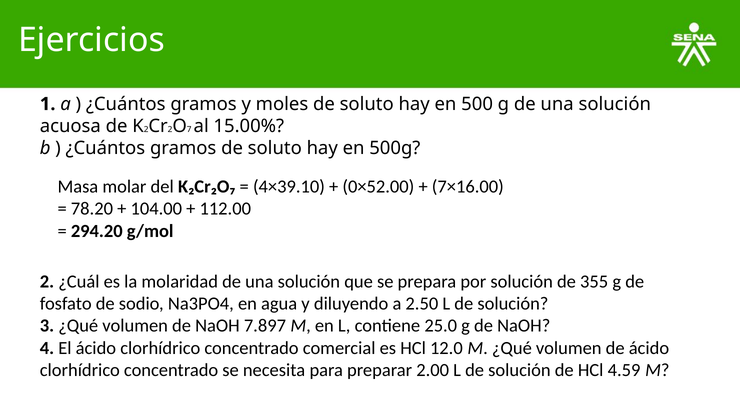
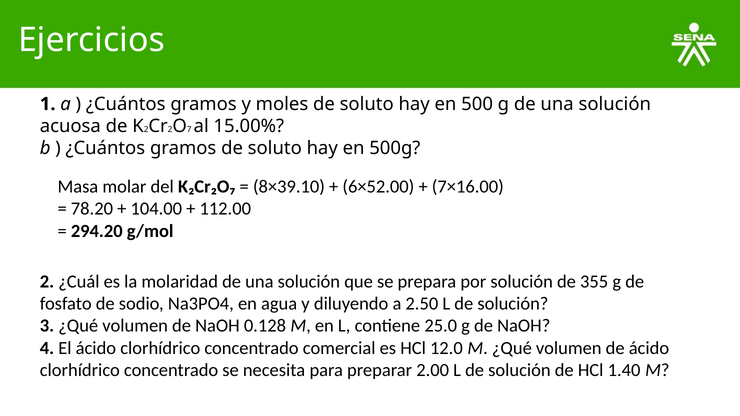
4×39.10: 4×39.10 -> 8×39.10 (289, 187)
0×52.00: 0×52.00 -> 6×52.00 (378, 187)
7.897: 7.897 -> 0.128 (265, 326)
4.59: 4.59 -> 1.40 (624, 370)
